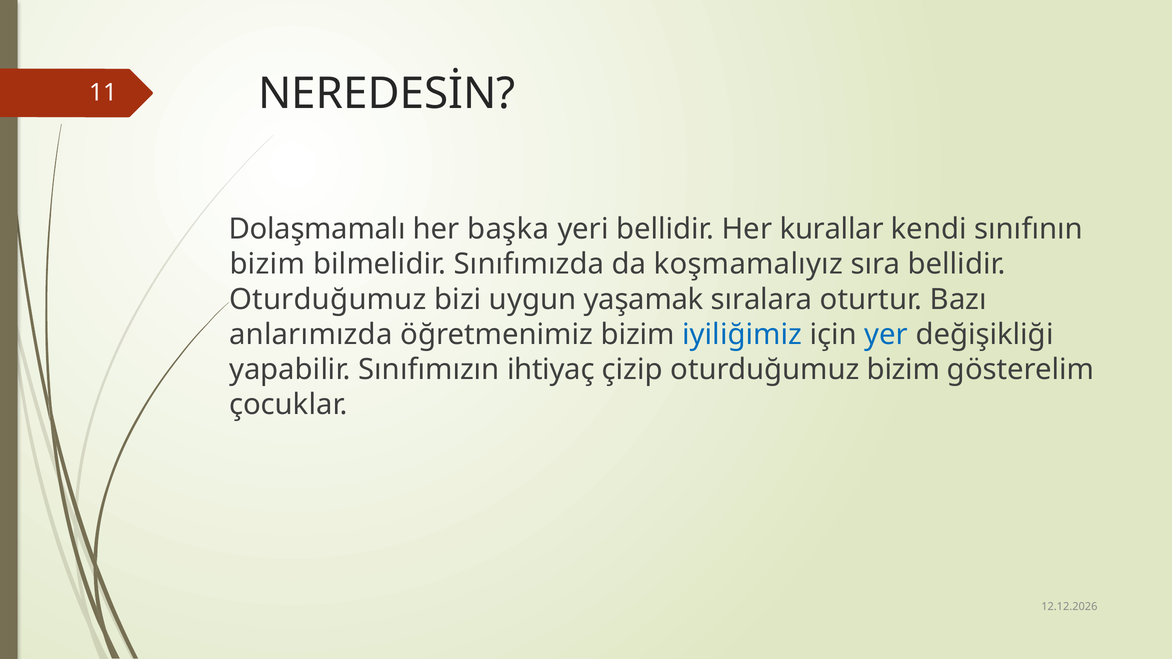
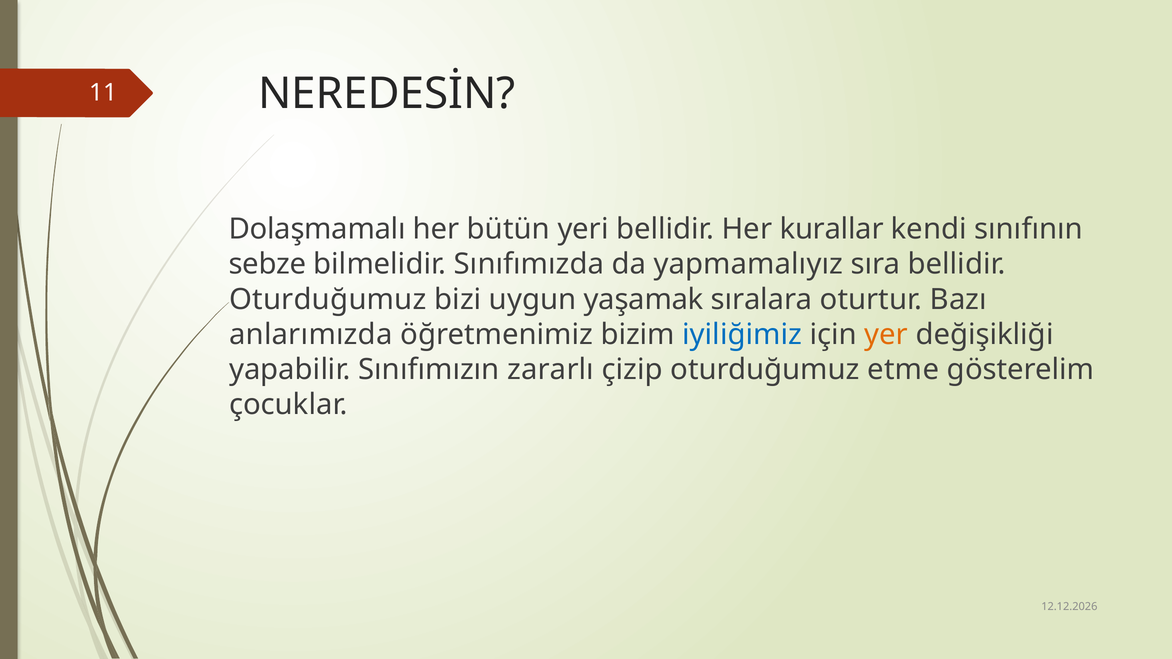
başka: başka -> bütün (508, 229)
bizim: bizim -> sebze (268, 264)
koşmamalıyız: koşmamalıyız -> yapmamalıyız (748, 264)
yer colour: blue -> orange (886, 335)
ihtiyaç: ihtiyaç -> zararlı (551, 370)
oturduğumuz bizim: bizim -> etme (903, 370)
